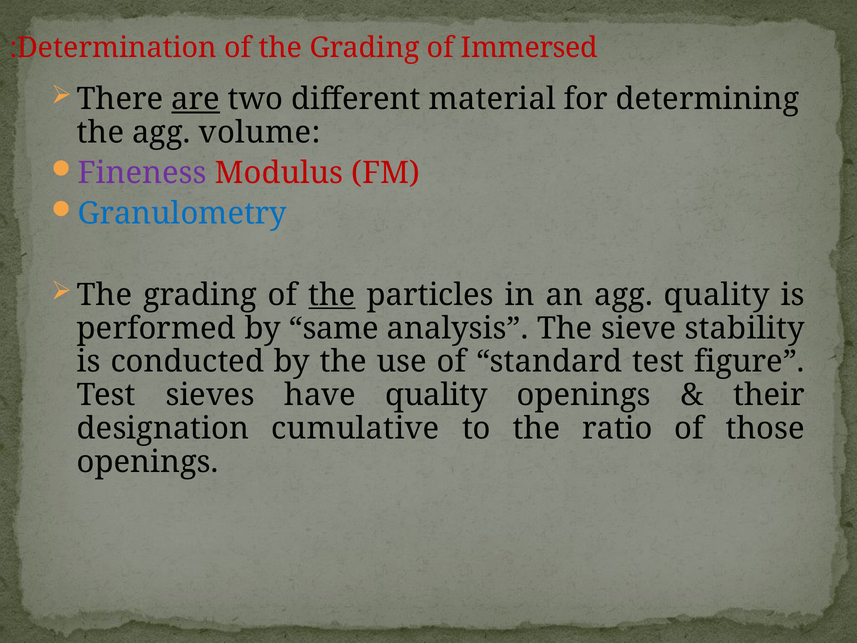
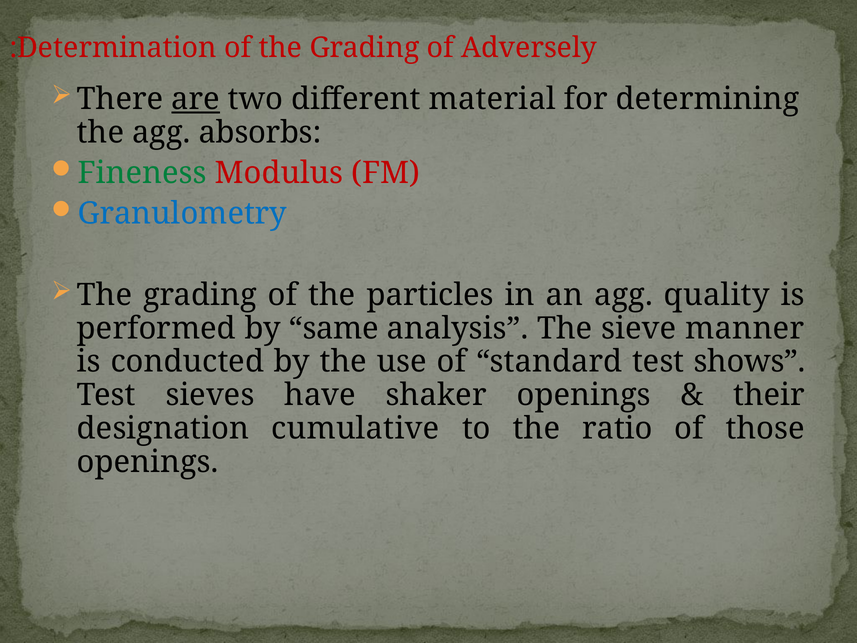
Immersed: Immersed -> Adversely (529, 48)
volume: volume -> absorbs (260, 133)
Fineness colour: purple -> green (142, 173)
the underline: present -> none (332, 295)
stability: stability -> manner (745, 328)
figure: figure -> shows (750, 362)
have quality: quality -> shaker (436, 395)
